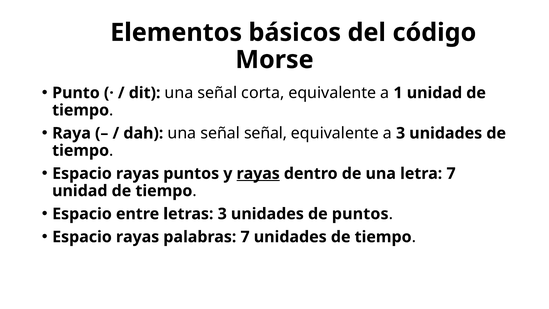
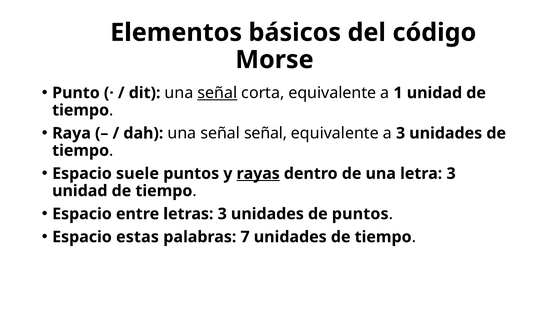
señal underline: none -> present (217, 93)
rayas: rayas -> suele (137, 173)
letra 7: 7 -> 3 (451, 173)
rayas: rayas -> estas (137, 237)
